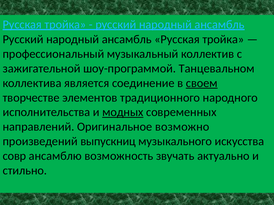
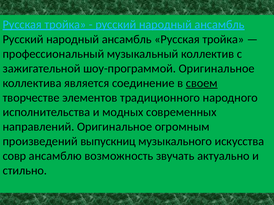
шоу-программой Танцевальном: Танцевальном -> Оригинальное (217, 69)
модных underline: present -> none (123, 112)
возможно: возможно -> огромным (182, 127)
